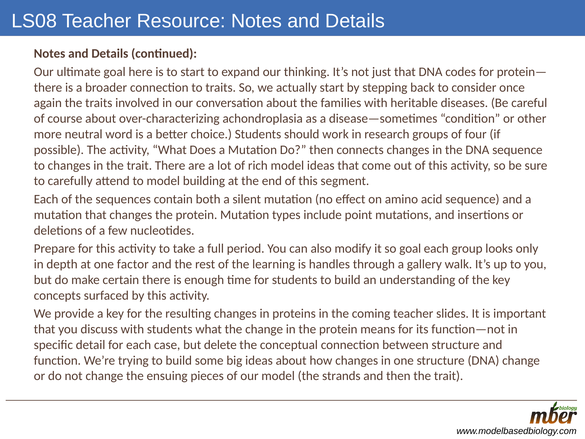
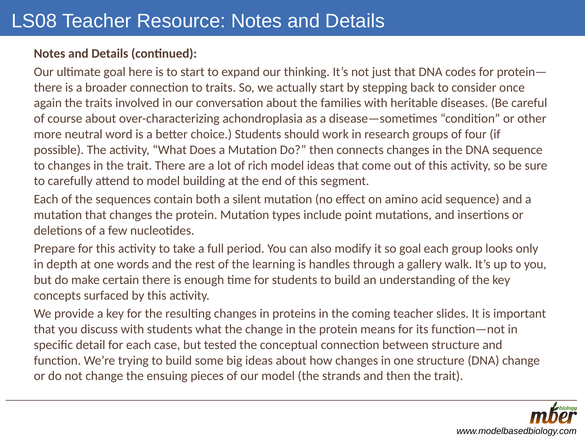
factor: factor -> words (133, 264)
delete: delete -> tested (220, 345)
